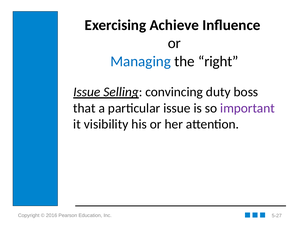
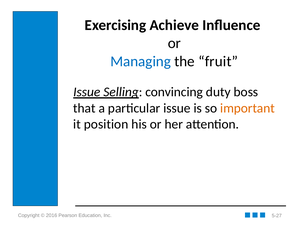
right: right -> fruit (218, 61)
important colour: purple -> orange (248, 108)
visibility: visibility -> position (106, 124)
